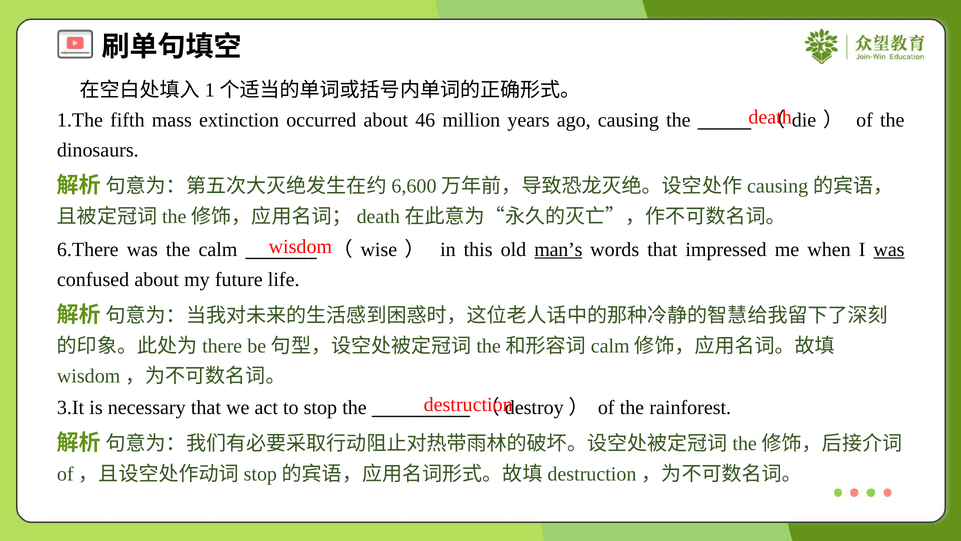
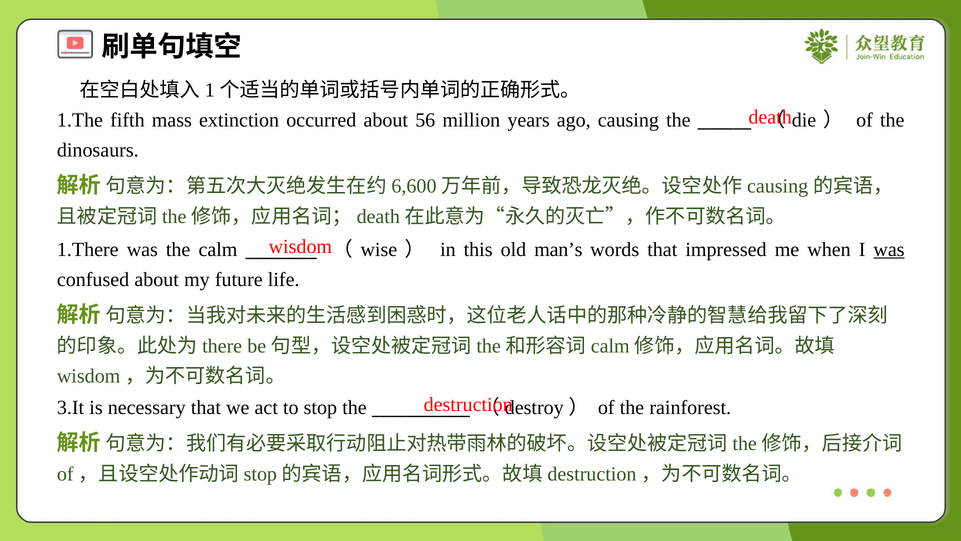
46: 46 -> 56 (425, 120)
6.There: 6.There -> 1.There (88, 249)
man’s underline: present -> none (558, 249)
